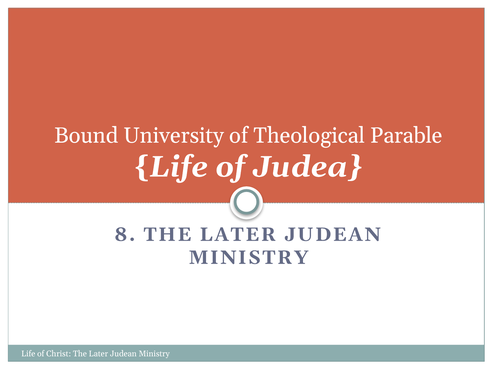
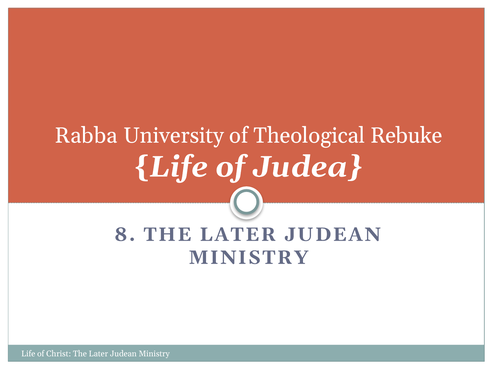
Bound: Bound -> Rabba (86, 135)
Parable: Parable -> Rebuke (406, 135)
